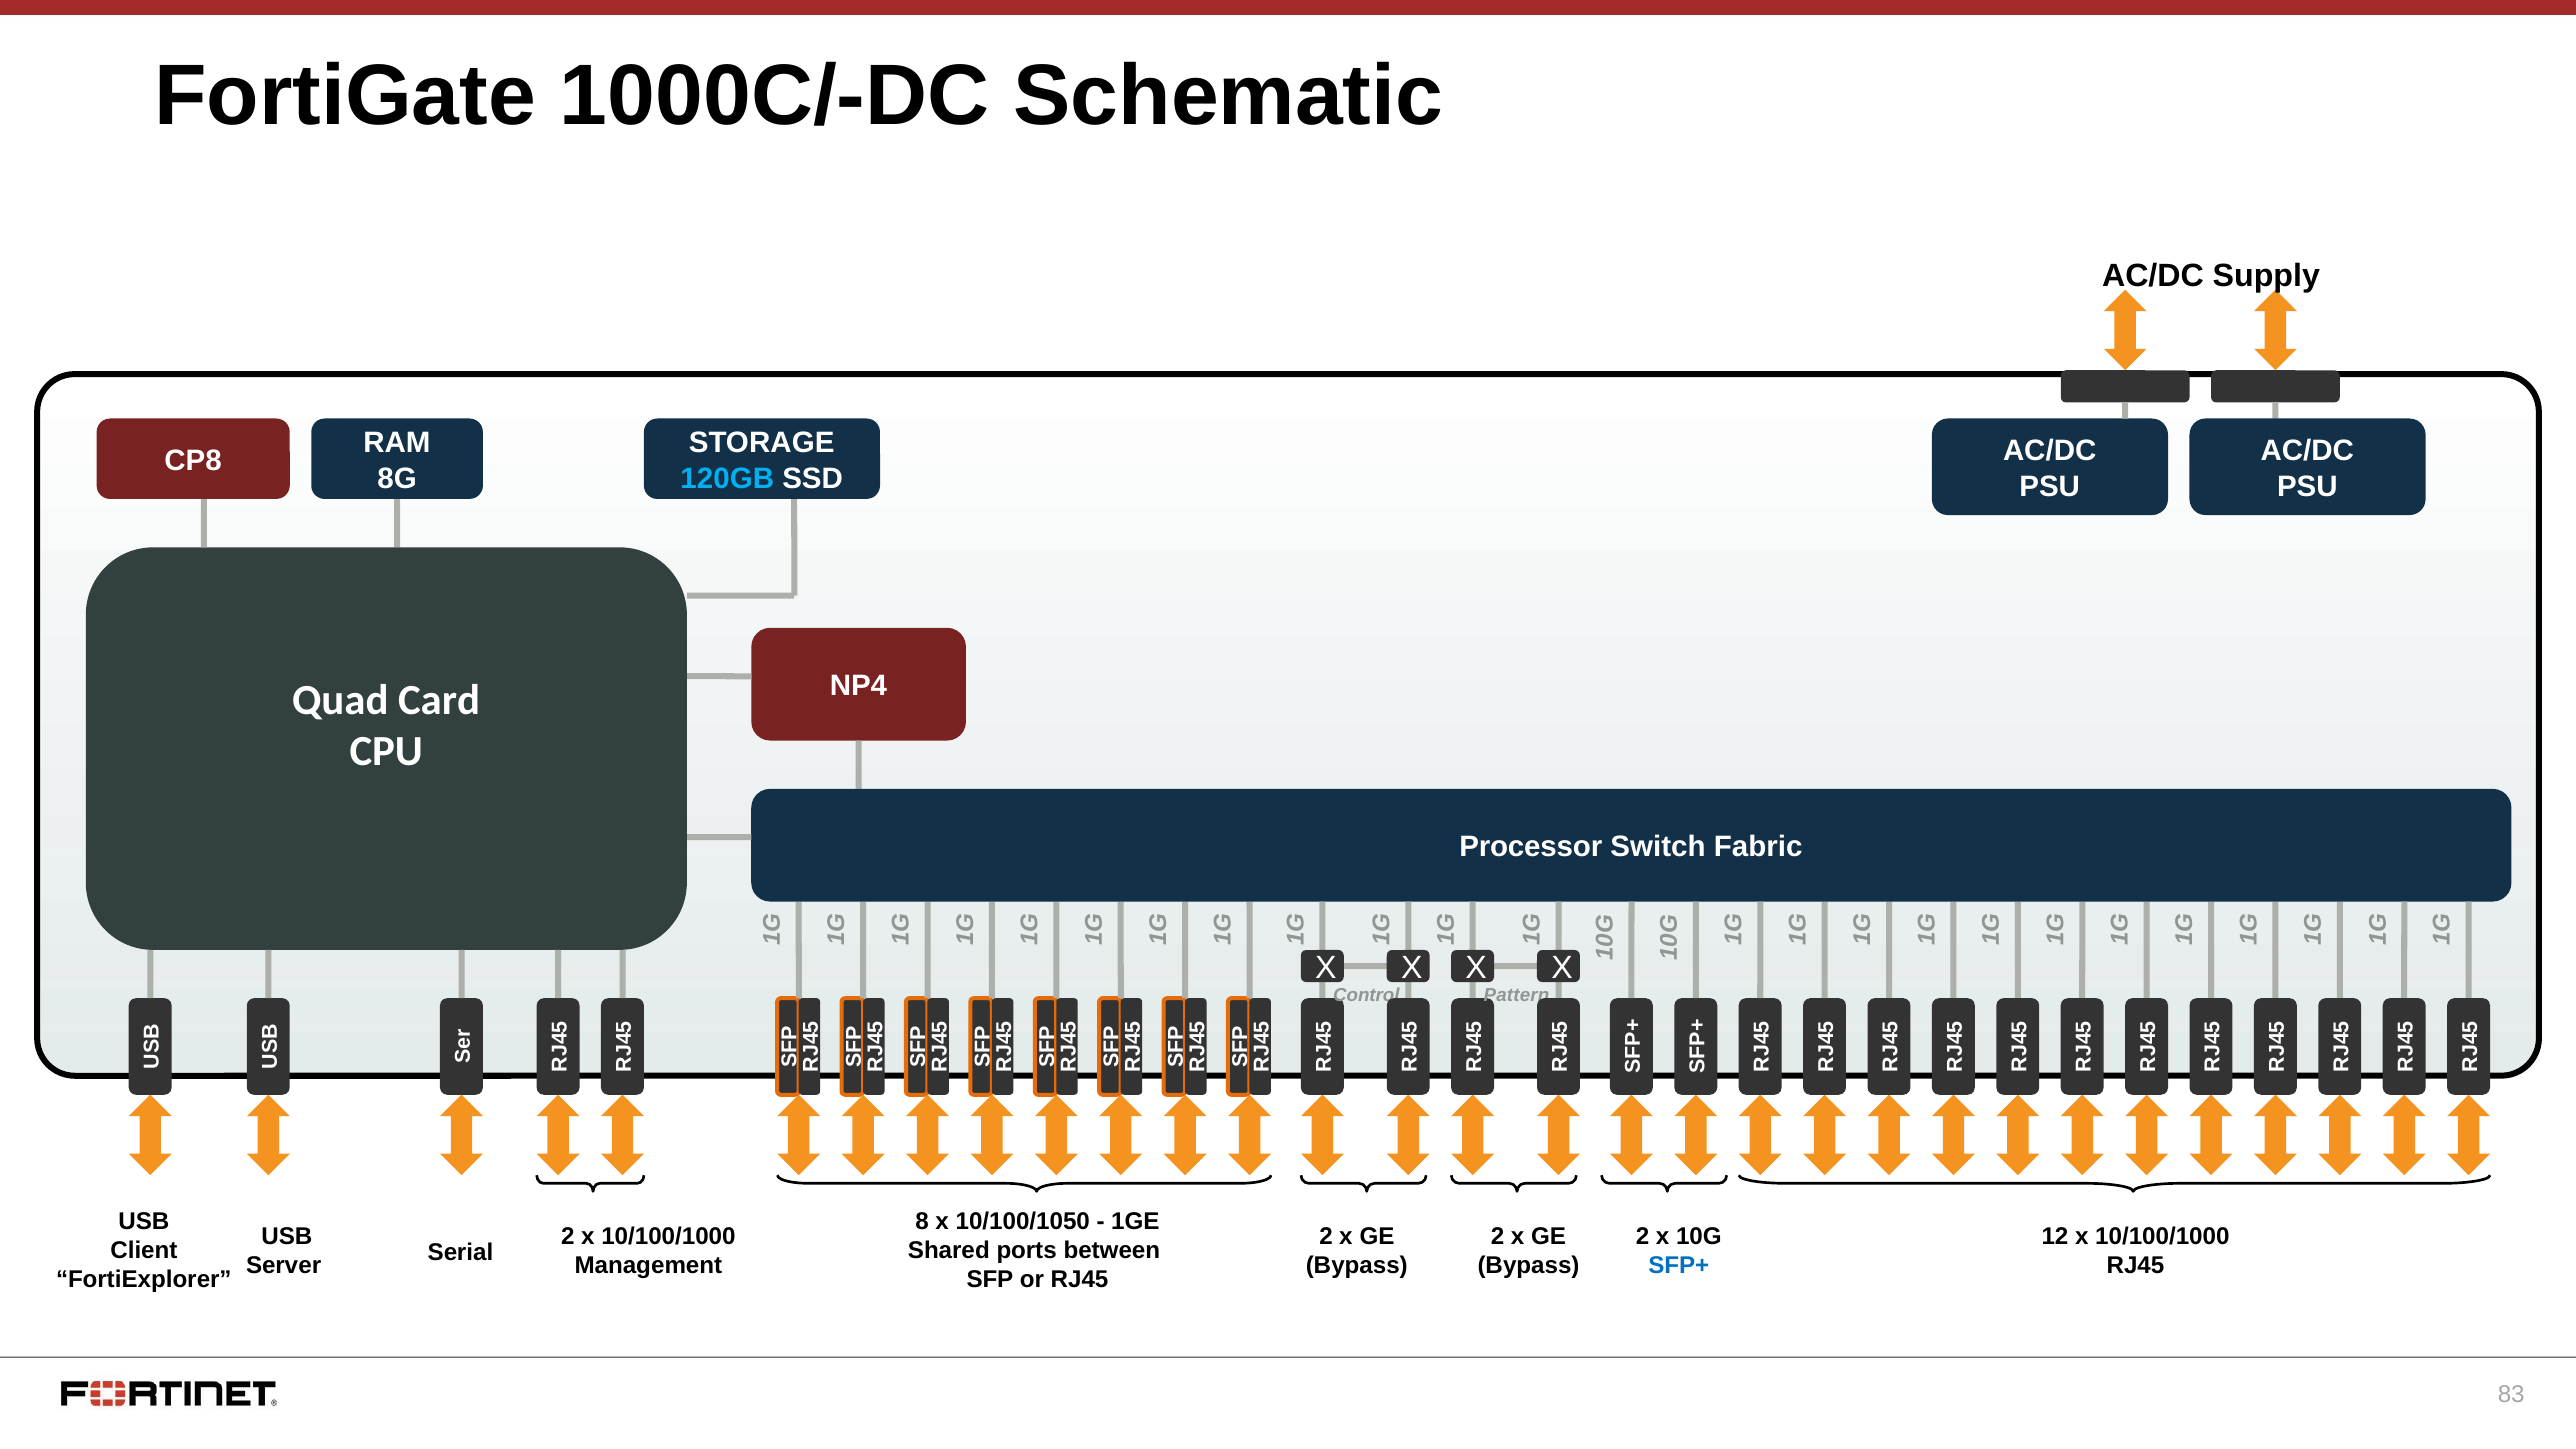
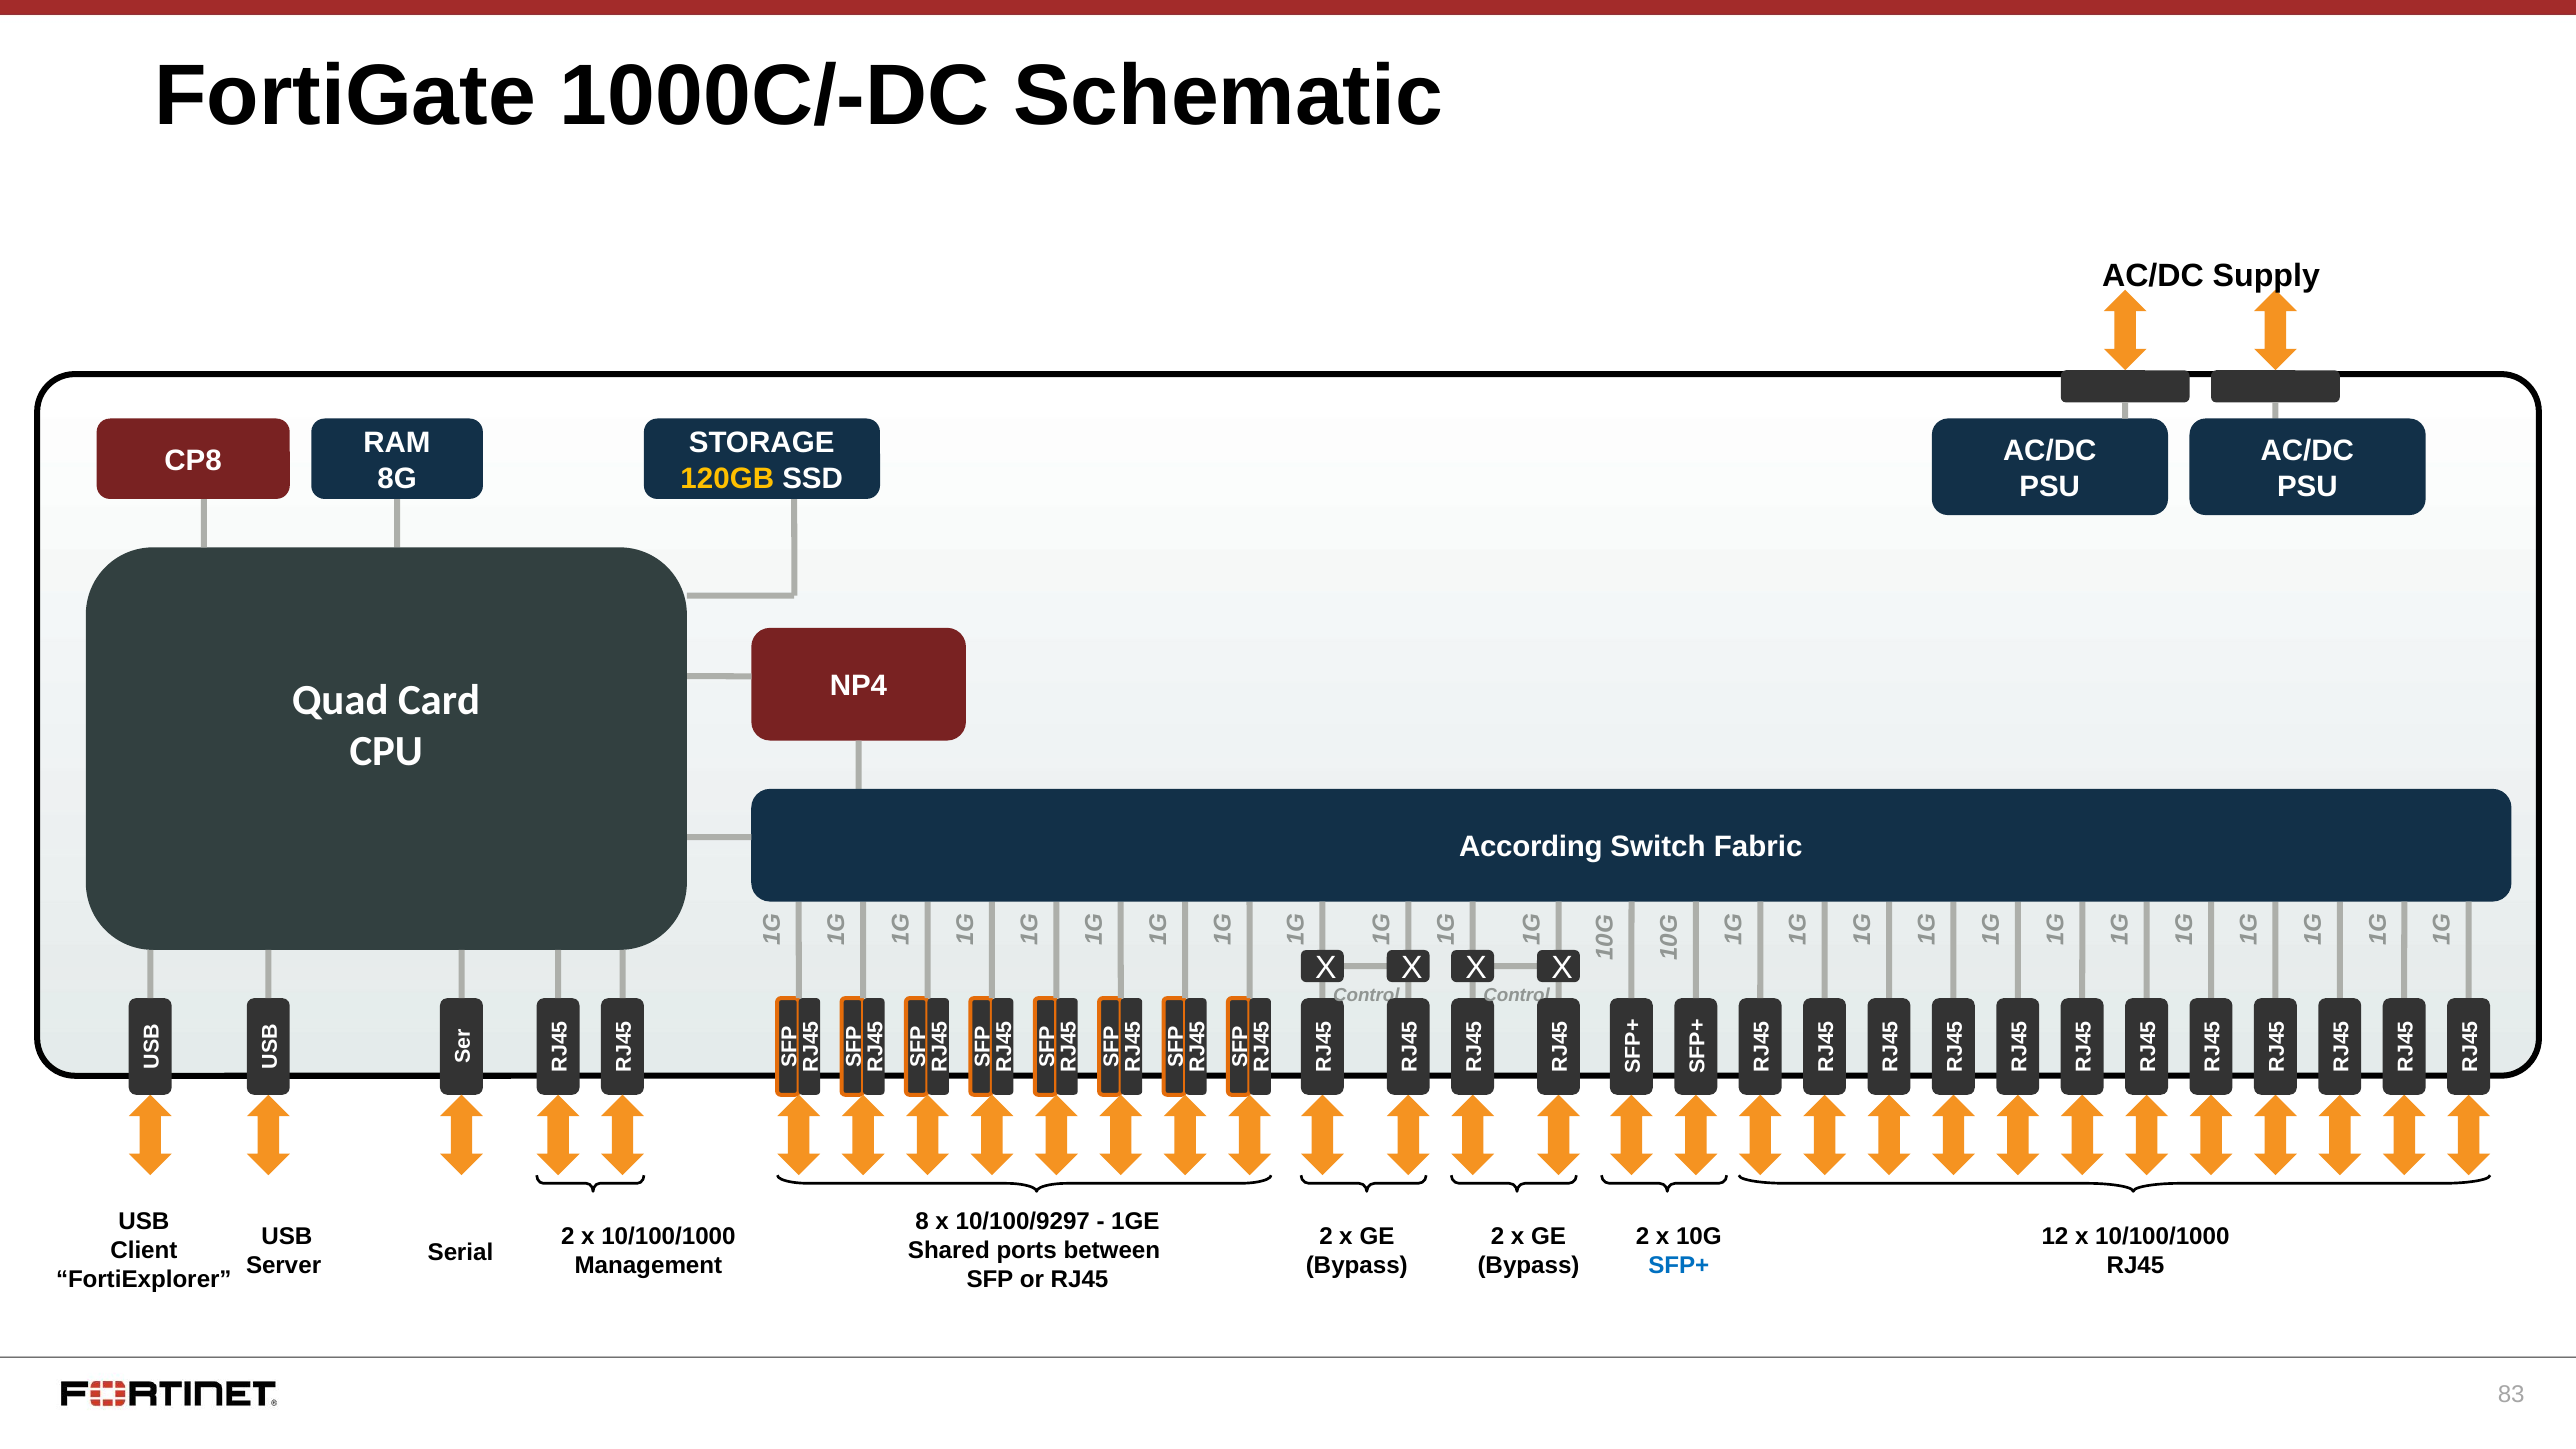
120GB colour: light blue -> yellow (727, 479)
Processor: Processor -> According (1531, 847)
Pattern: Pattern -> Control (1517, 995)
10/100/1050: 10/100/1050 -> 10/100/9297 (1023, 1222)
